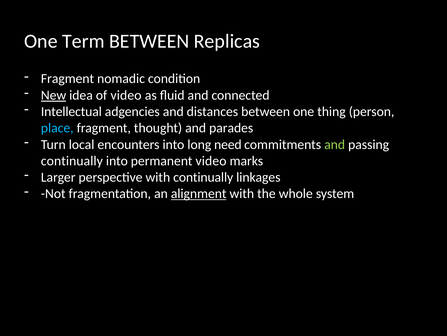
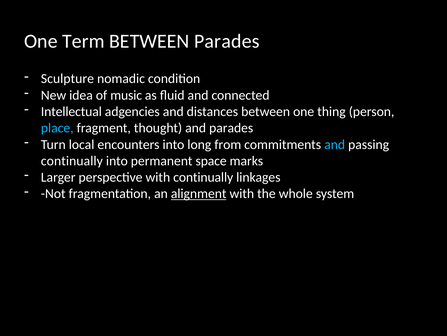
BETWEEN Replicas: Replicas -> Parades (227, 41)
Fragment: Fragment -> Sculpture (67, 79)
New underline: present -> none (54, 95)
of video: video -> music (126, 95)
need: need -> from (228, 144)
and colour: light green -> light blue (335, 144)
permanent video: video -> space (211, 161)
